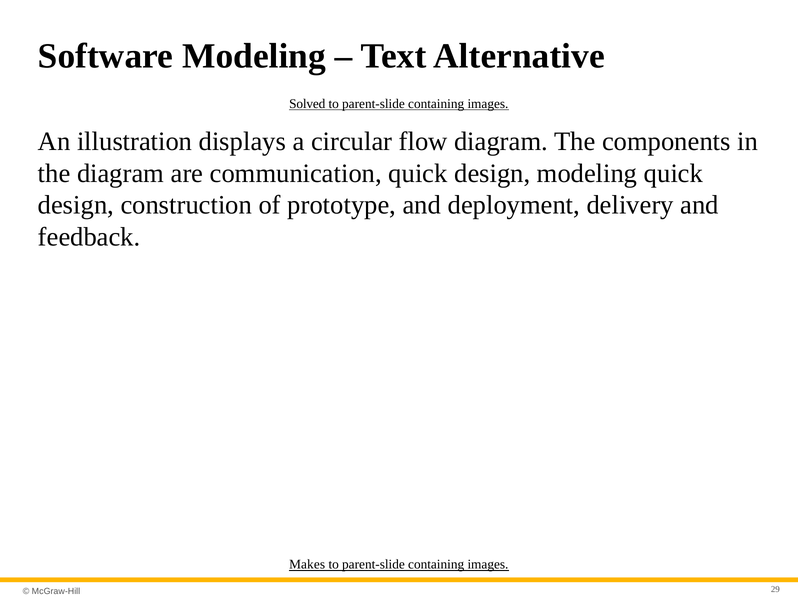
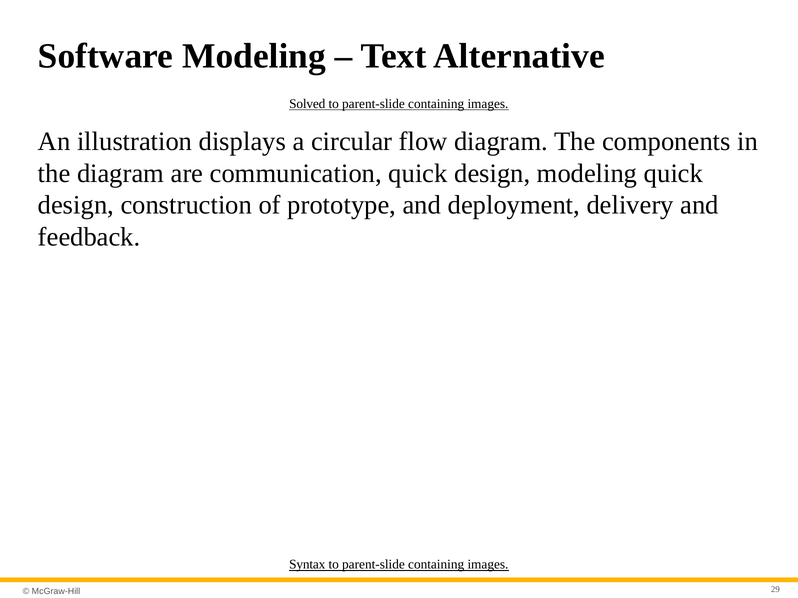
Makes: Makes -> Syntax (307, 565)
